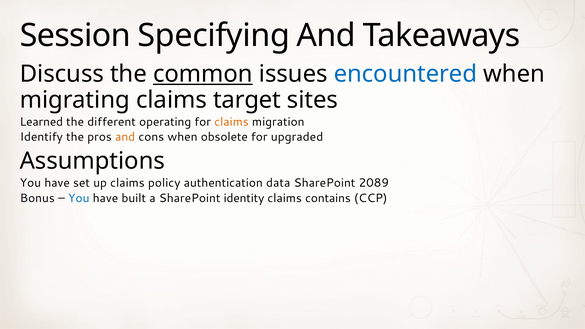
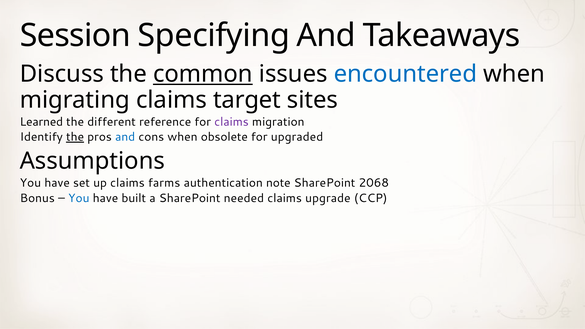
operating: operating -> reference (165, 122)
claims colour: orange -> purple (232, 122)
the underline: none -> present (75, 137)
and colour: orange -> blue (125, 137)
policy: policy -> farms (164, 183)
data: data -> note (278, 183)
2089: 2089 -> 2068 (374, 183)
identity: identity -> needed (244, 198)
contains: contains -> upgrade (328, 198)
